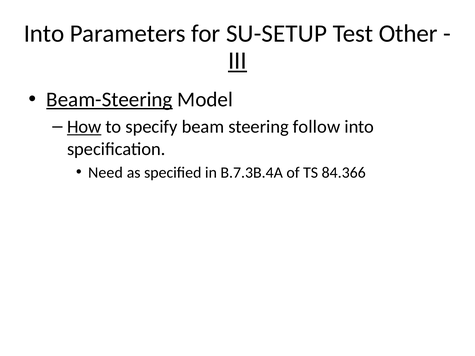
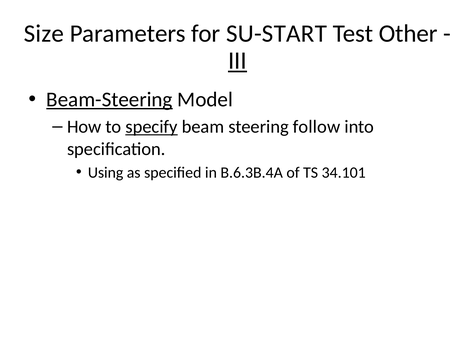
Into: Into -> Size (44, 34)
SU-SETUP: SU-SETUP -> SU-START (276, 34)
How underline: present -> none (84, 127)
specify underline: none -> present (152, 127)
Need: Need -> Using (106, 173)
B.7.3B.4A: B.7.3B.4A -> B.6.3B.4A (252, 173)
84.366: 84.366 -> 34.101 (344, 173)
